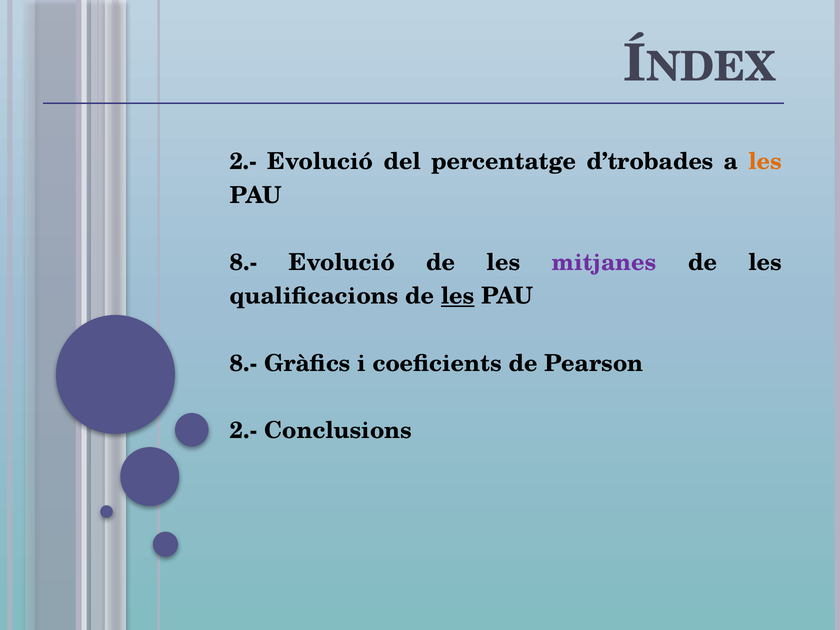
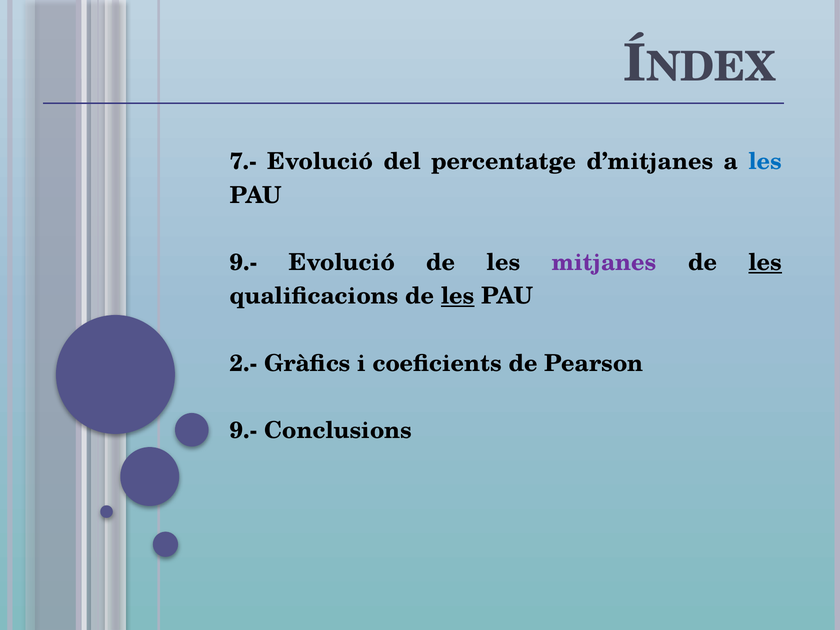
2.-: 2.- -> 7.- (243, 162)
d’trobades: d’trobades -> d’mitjanes (650, 162)
les colour: orange -> blue (765, 162)
8.-: 8.- -> 9.- (244, 263)
les underline: none -> present (765, 263)
8.-: 8.- -> 2.- (244, 363)
2.-: 2.- -> 9.- (244, 431)
